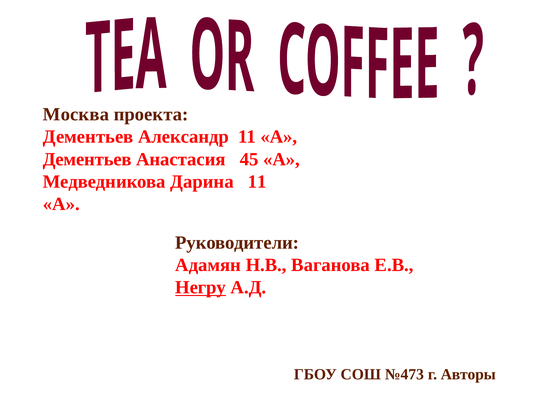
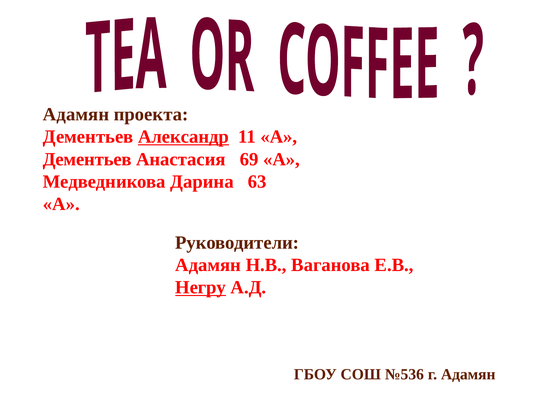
Москва: Москва -> Адамян (76, 114)
Александр underline: none -> present (183, 137)
45: 45 -> 69 (249, 159)
Дарина 11: 11 -> 63 (257, 182)
№473: №473 -> №536 (404, 374)
г Авторы: Авторы -> Адамян (468, 374)
